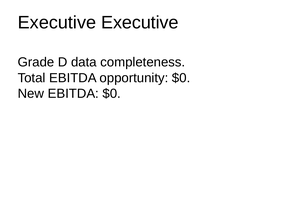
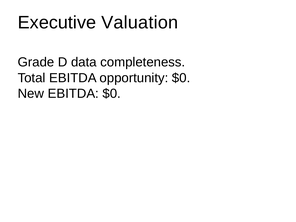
Executive Executive: Executive -> Valuation (140, 22)
